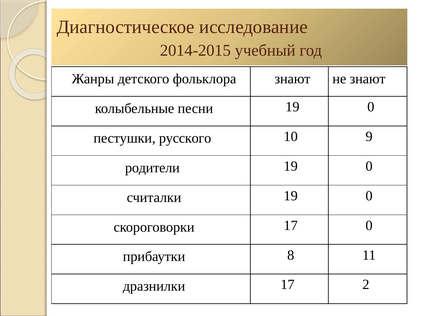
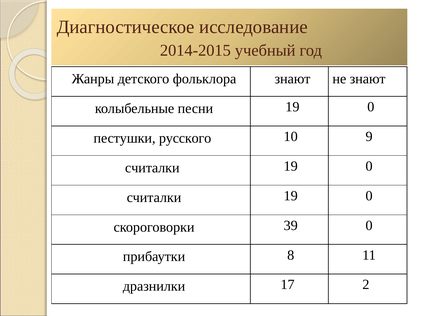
родители: родители -> считалки (152, 168)
скороговорки 17: 17 -> 39 (291, 226)
